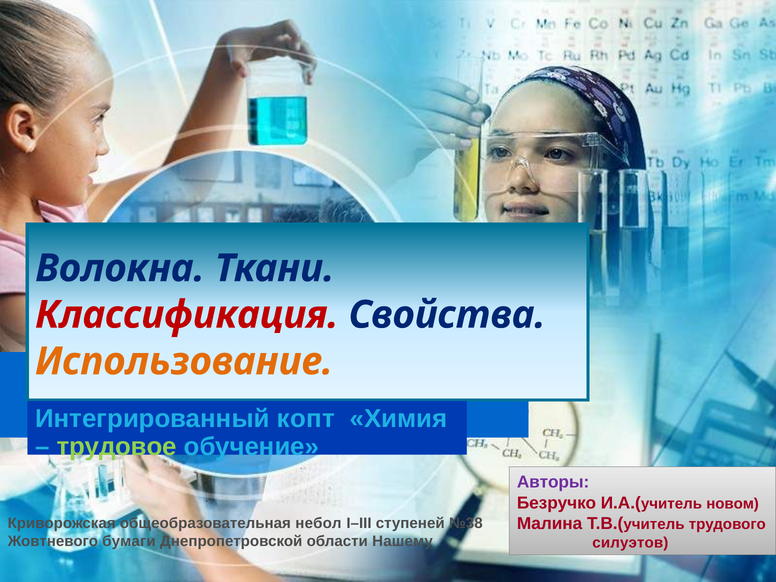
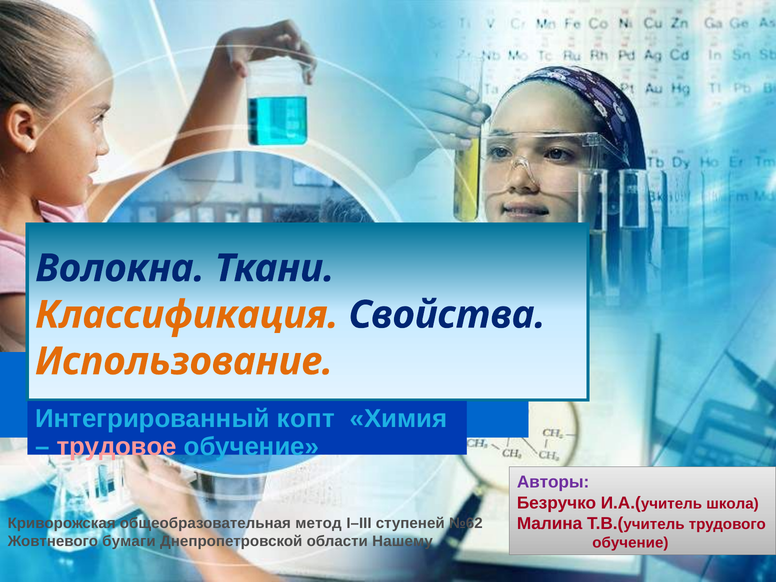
Классификация colour: red -> orange (187, 315)
трудовое colour: light green -> pink (117, 447)
новом: новом -> школа (733, 504)
небол: небол -> метод (318, 523)
№38: №38 -> №62 (466, 523)
силуэтов: силуэтов -> обучение (630, 543)
